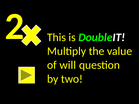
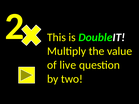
will: will -> live (68, 65)
